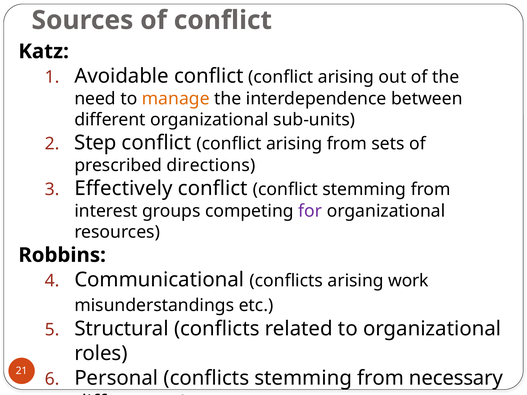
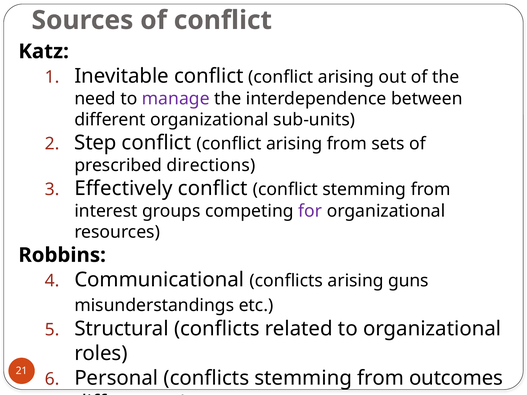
Avoidable: Avoidable -> Inevitable (122, 76)
manage colour: orange -> purple (176, 99)
work: work -> guns (408, 281)
necessary: necessary -> outcomes (456, 378)
